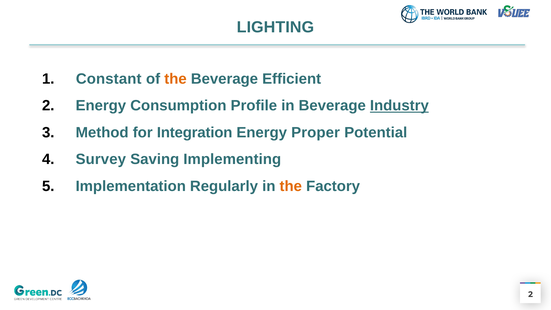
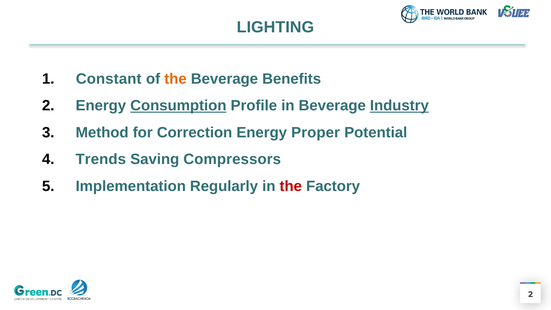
Efficient: Efficient -> Benefits (292, 79)
Consumption underline: none -> present (178, 106)
Integration: Integration -> Correction (195, 133)
Survey: Survey -> Trends (101, 159)
Implementing: Implementing -> Compressors (232, 159)
the colour: orange -> red (291, 186)
